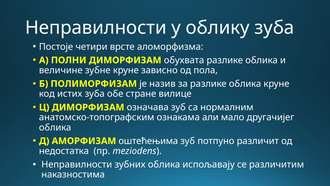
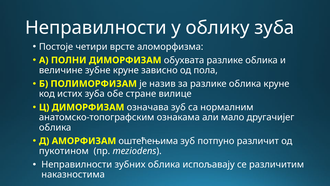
недостатка: недостатка -> пукотином (64, 151)
